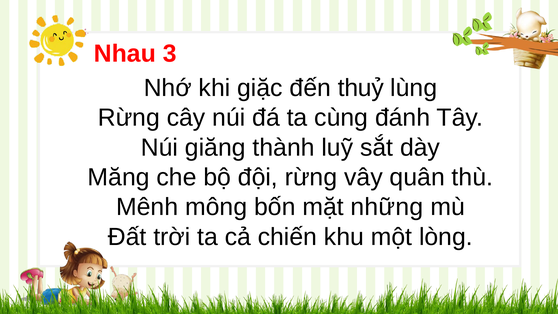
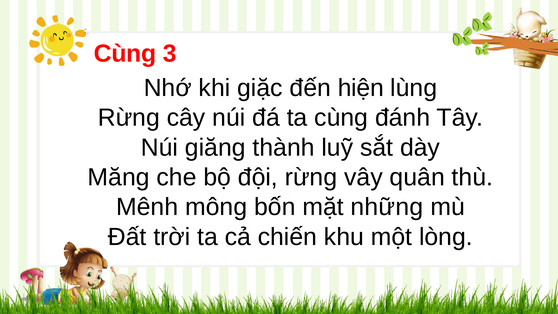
Nhau: Nhau -> Cùng (125, 54)
thuỷ: thuỷ -> hiện (361, 88)
